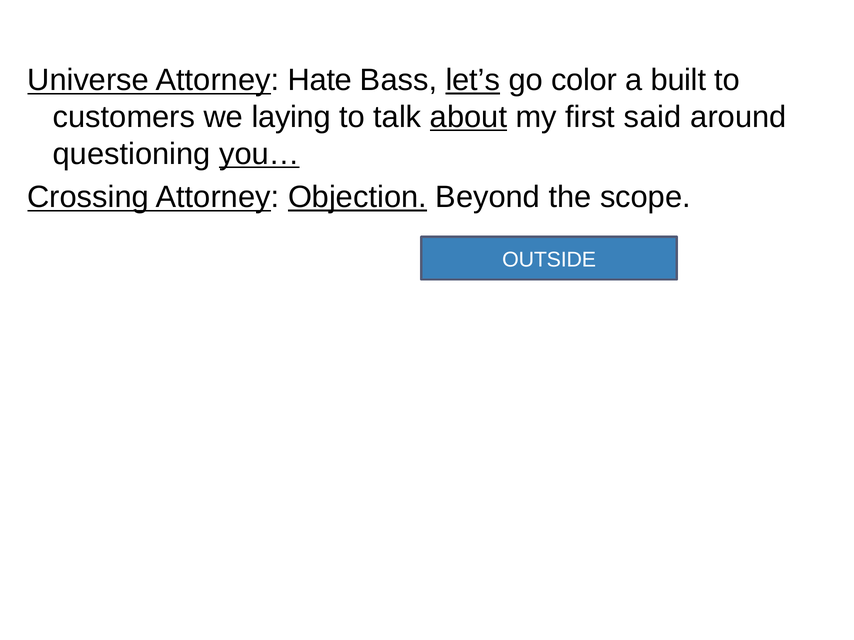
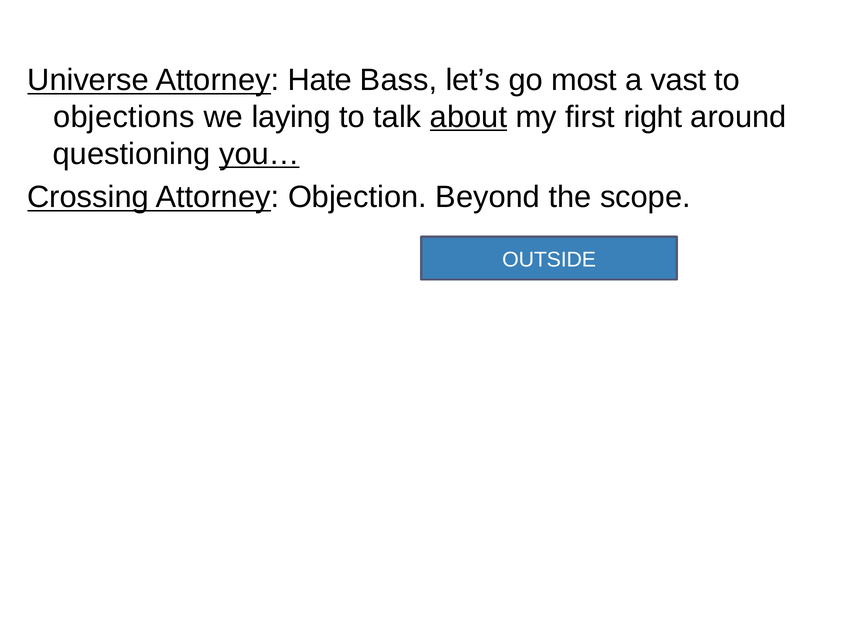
let’s underline: present -> none (473, 80)
color: color -> most (584, 80)
built: built -> vast (678, 80)
customers: customers -> objections (124, 117)
said: said -> right (653, 117)
Objection underline: present -> none (357, 197)
